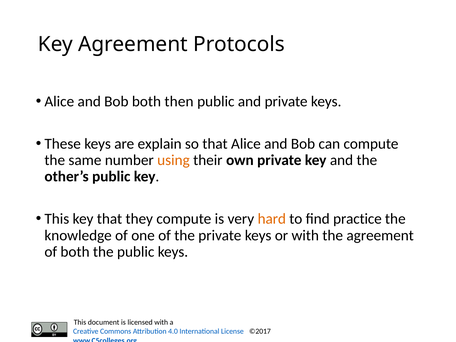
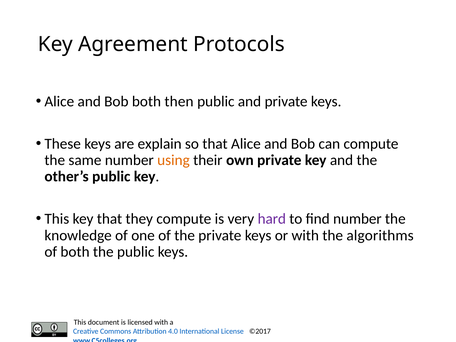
hard colour: orange -> purple (272, 219)
find practice: practice -> number (357, 219)
the agreement: agreement -> algorithms (380, 235)
